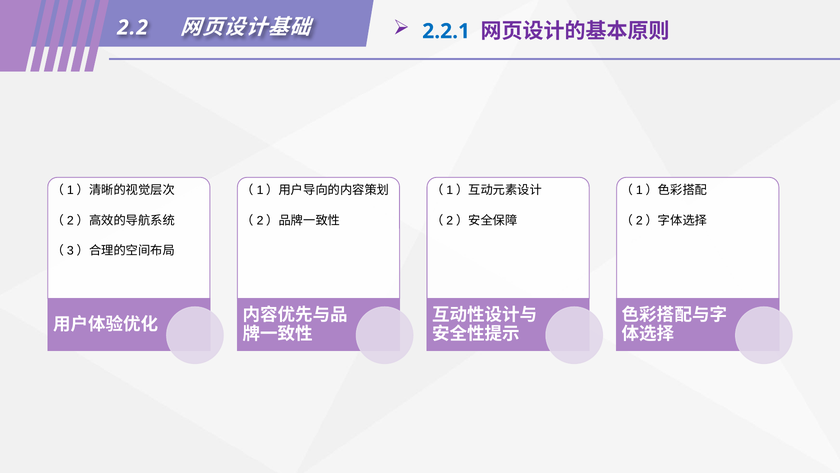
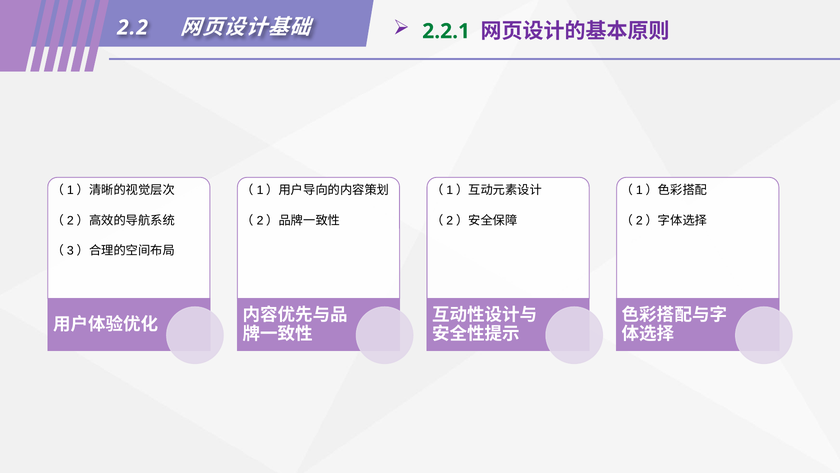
2.2.1 colour: blue -> green (446, 31)
